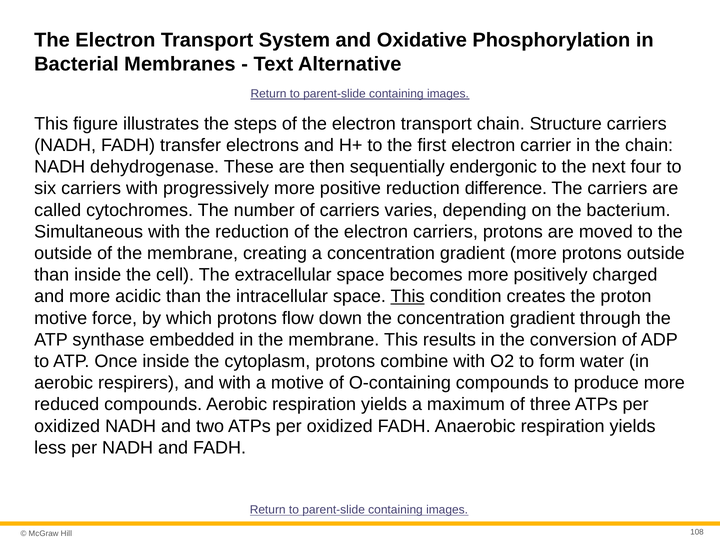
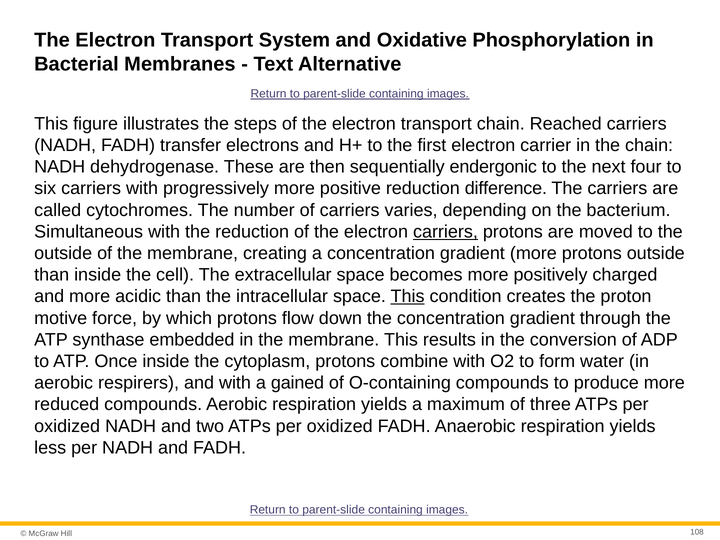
Structure: Structure -> Reached (566, 124)
carriers underline: none -> present (445, 232)
a motive: motive -> gained (298, 383)
